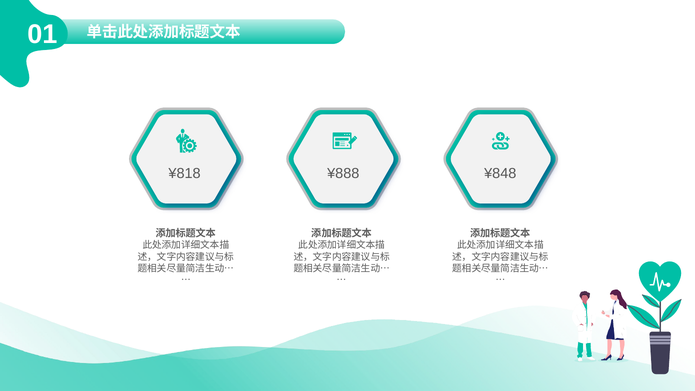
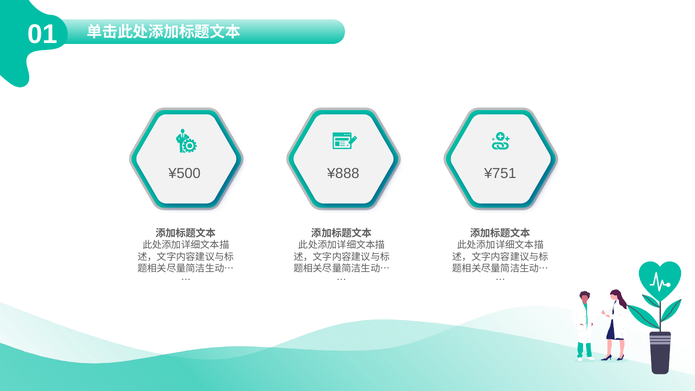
¥818: ¥818 -> ¥500 (185, 174)
¥848: ¥848 -> ¥751 (500, 174)
